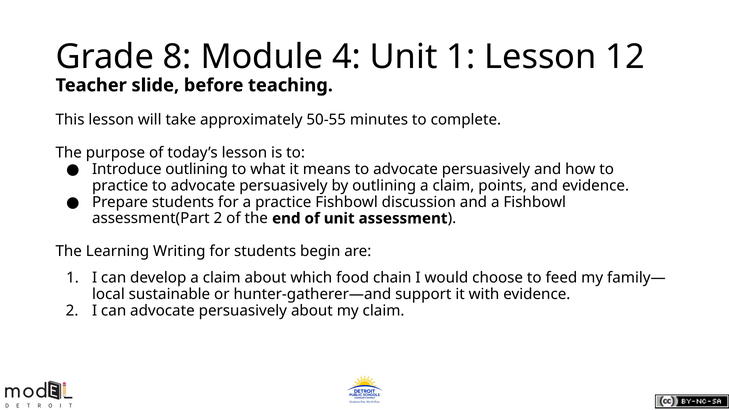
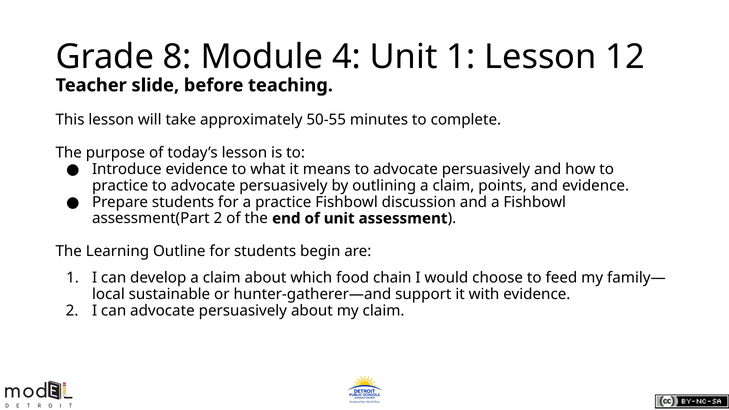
Introduce outlining: outlining -> evidence (197, 169)
Writing: Writing -> Outline (179, 251)
